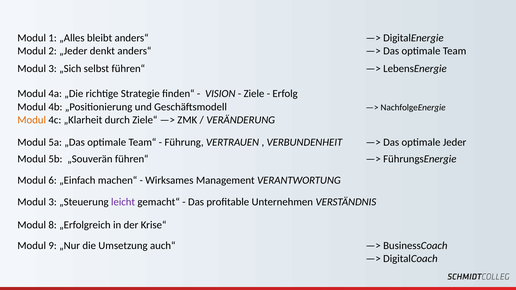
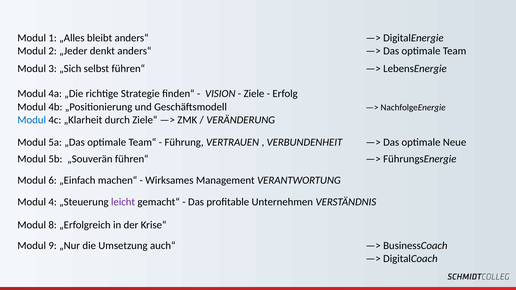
Modul colour: orange -> blue (32, 120)
Jeder: Jeder -> Neue (455, 142)
3: 3 -> 4 (53, 202)
